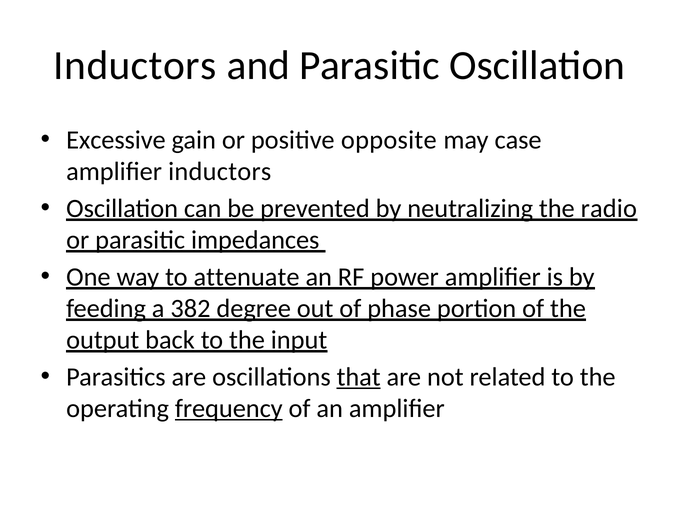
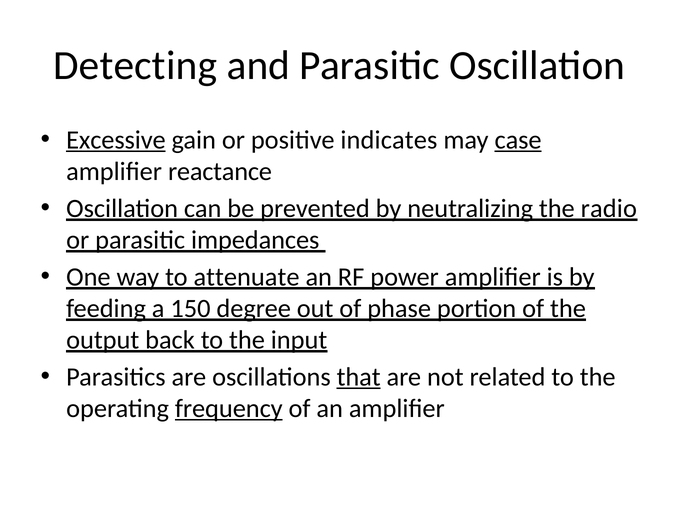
Inductors: Inductors -> Detecting (135, 66)
Excessive underline: none -> present (116, 140)
opposite: opposite -> indicates (389, 140)
case underline: none -> present (518, 140)
amplifier inductors: inductors -> reactance (220, 171)
382: 382 -> 150 (190, 309)
